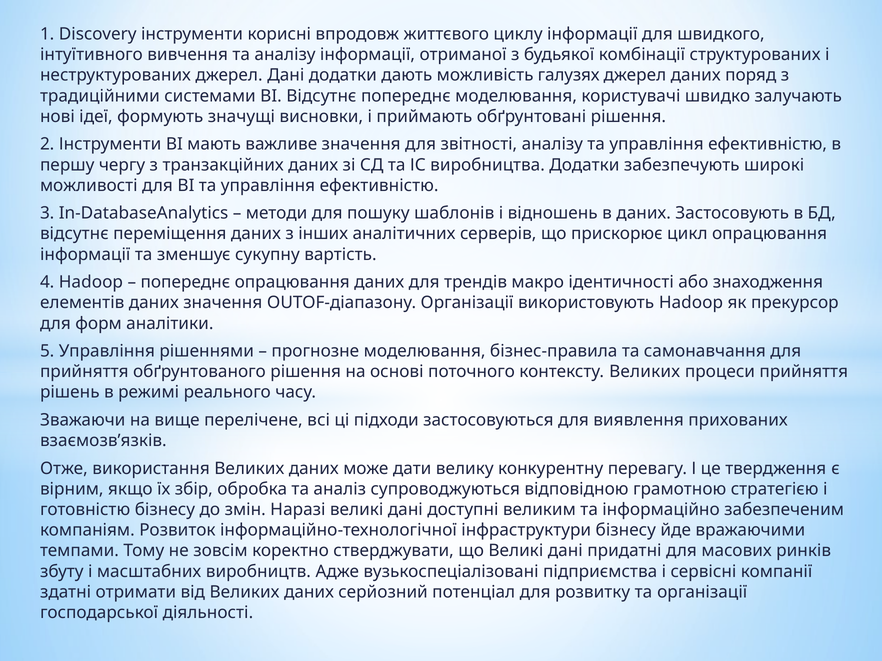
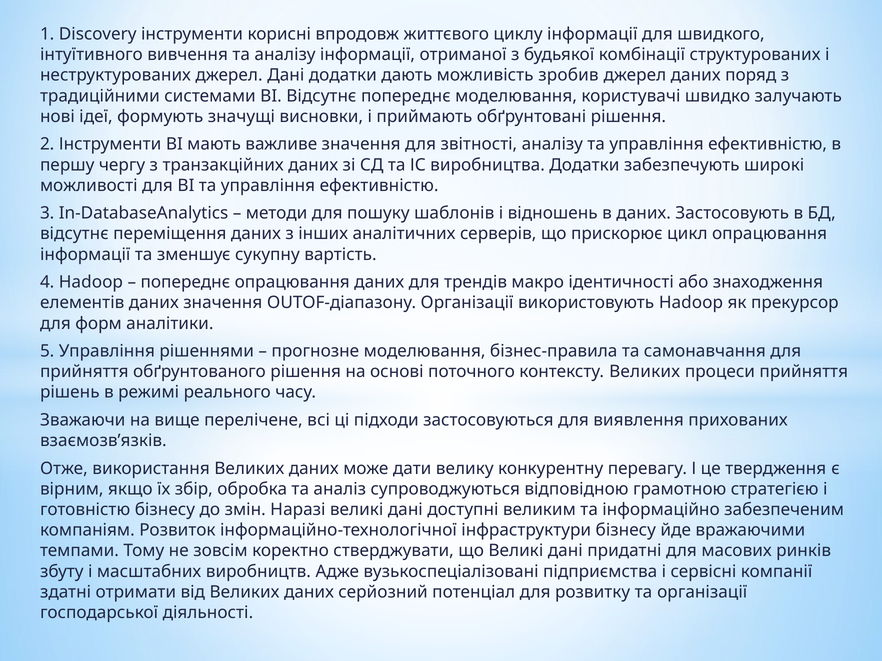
галузях: галузях -> зробив (568, 75)
